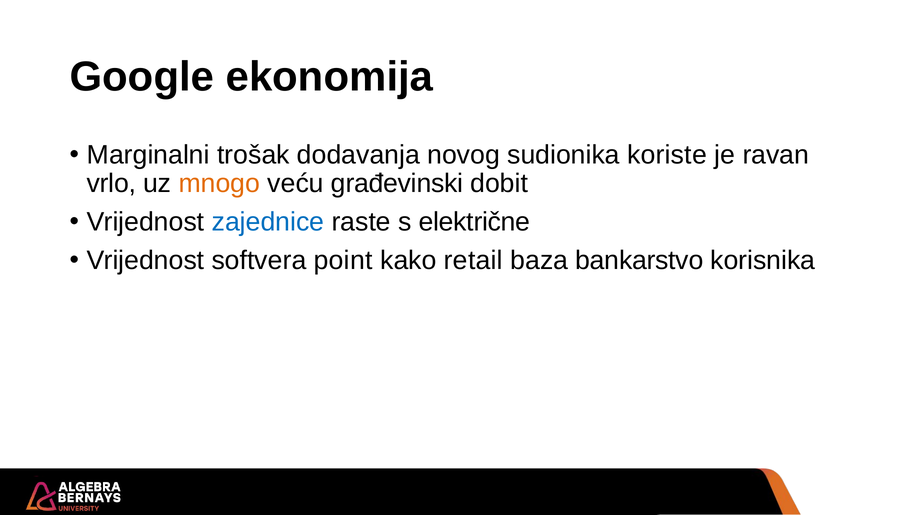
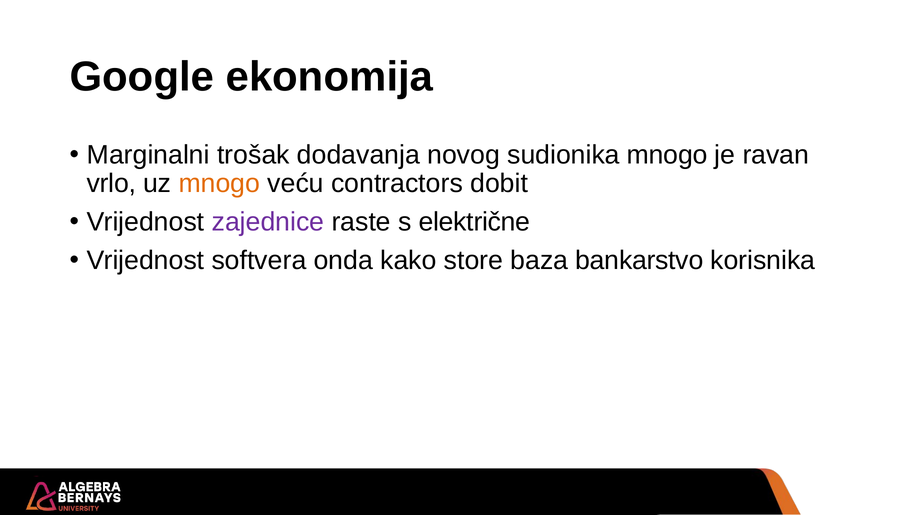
sudionika koriste: koriste -> mnogo (667, 155)
građevinski: građevinski -> contractors (397, 184)
zajednice colour: blue -> purple (268, 222)
point: point -> onda (343, 260)
retail: retail -> store (473, 260)
